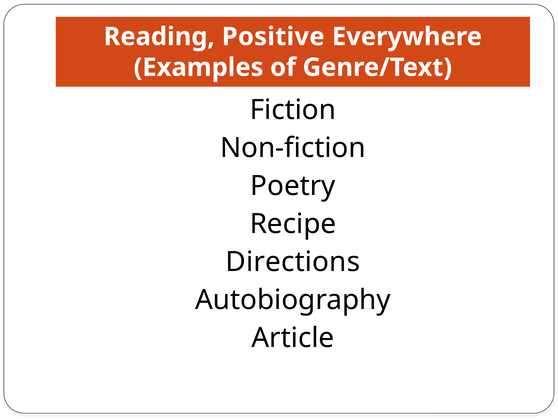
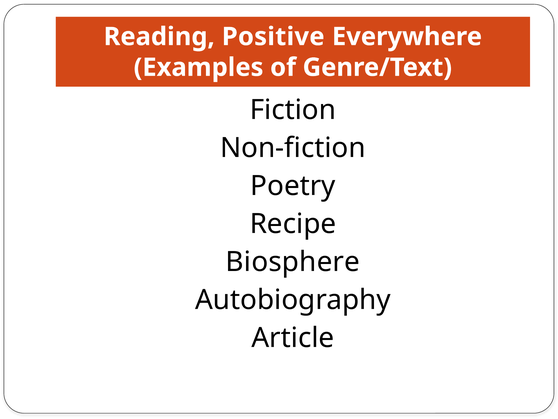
Directions: Directions -> Biosphere (293, 262)
